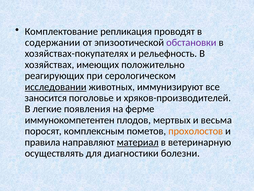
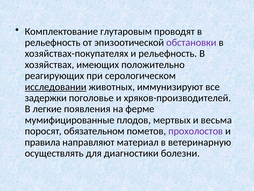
репликация: репликация -> глутаровым (126, 31)
содержании: содержании -> рельефность (53, 42)
заносится: заносится -> задержки (46, 98)
иммунокомпетентен: иммунокомпетентен -> мумифицированные (70, 120)
комплексным: комплексным -> обязательном (94, 131)
прохолостов colour: orange -> purple (196, 131)
материал underline: present -> none (138, 142)
